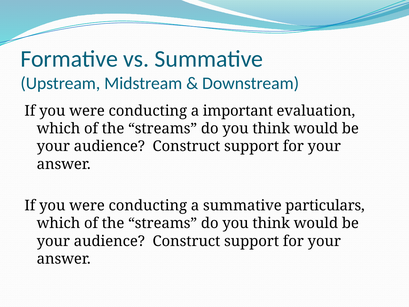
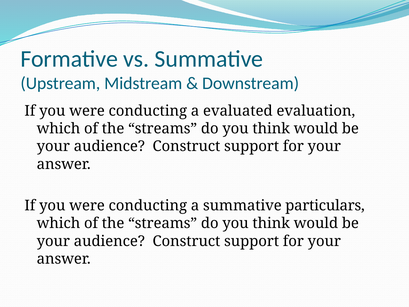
important: important -> evaluated (238, 111)
